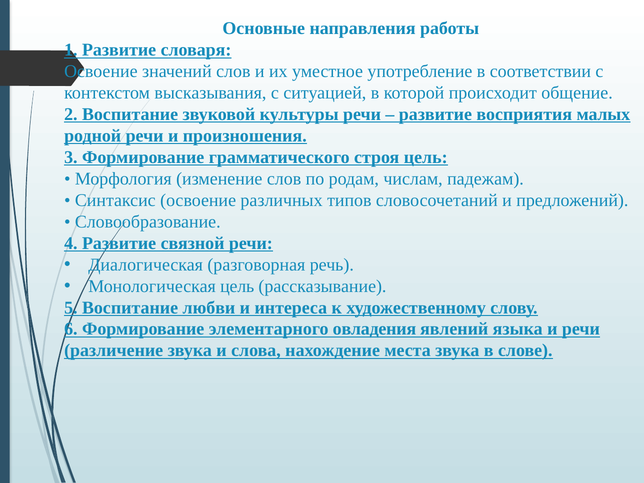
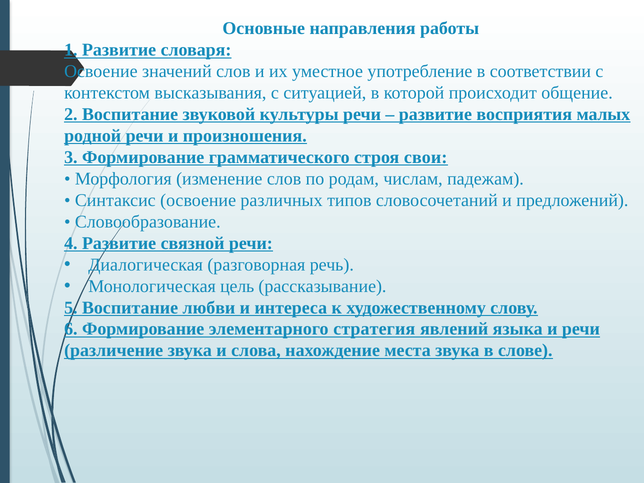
строя цель: цель -> свои (426, 157)
овладения: овладения -> стратегия (374, 329)
